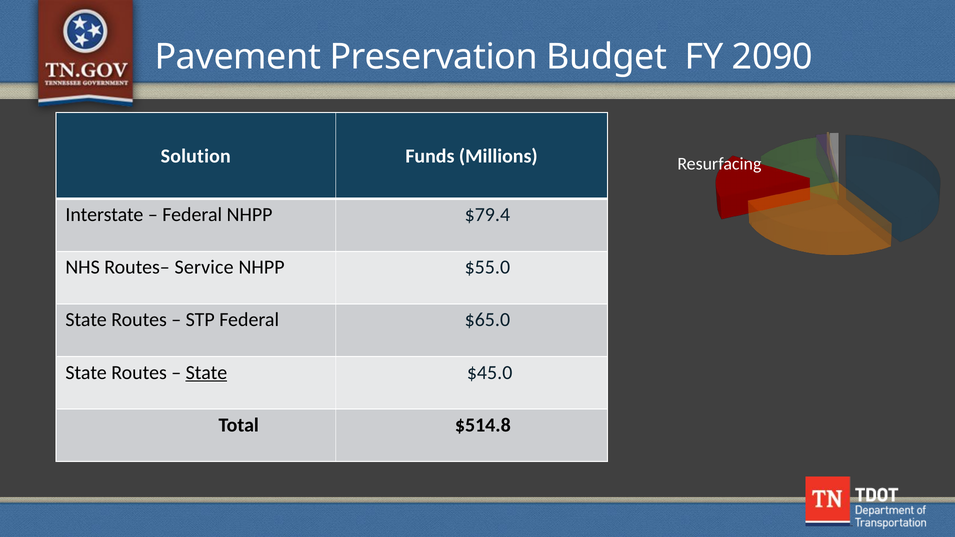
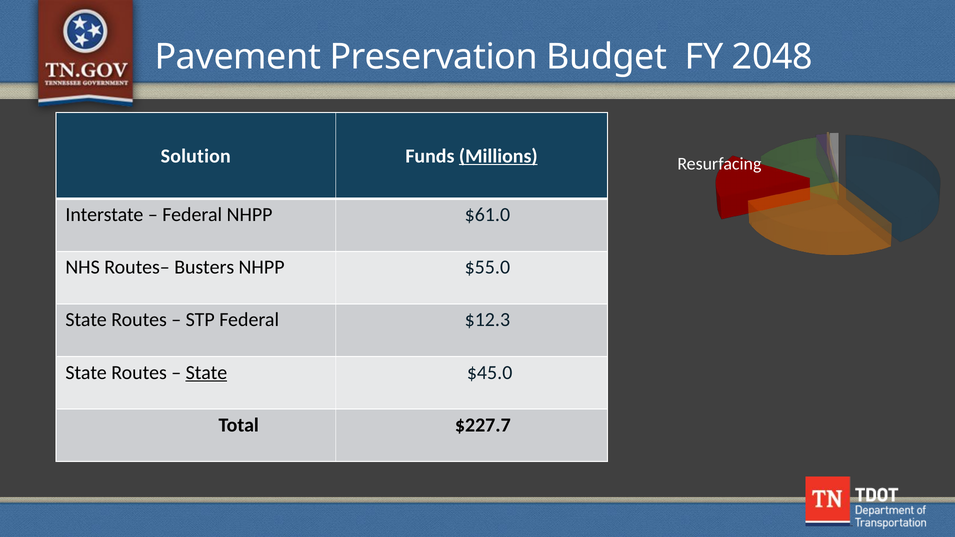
2090: 2090 -> 2048 (772, 57)
Millions underline: none -> present (498, 156)
$79.4: $79.4 -> $61.0 (487, 215)
Service: Service -> Busters (204, 267)
$65.0: $65.0 -> $12.3 (487, 320)
$514.8: $514.8 -> $227.7 (483, 425)
